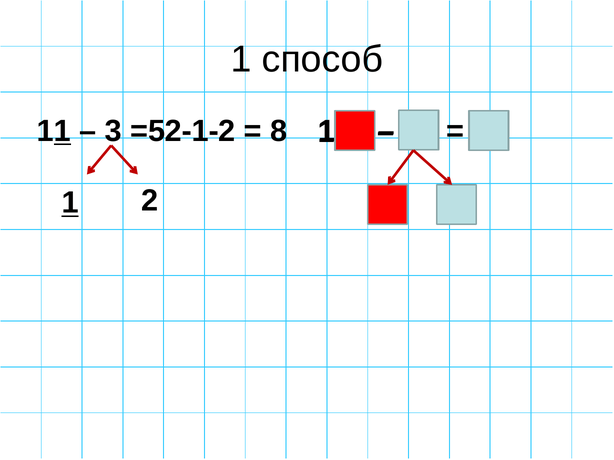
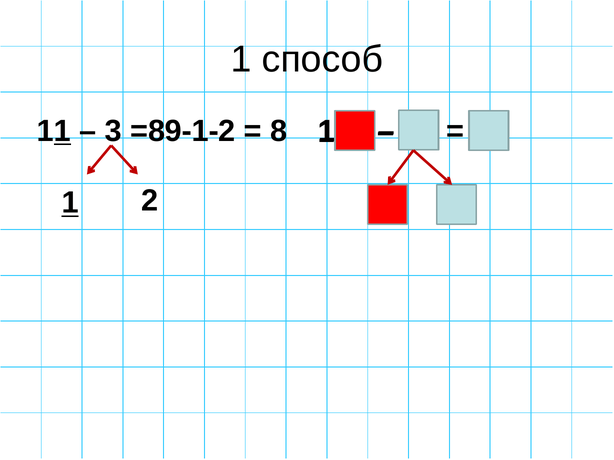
=52-1-2: =52-1-2 -> =89-1-2 (183, 131)
